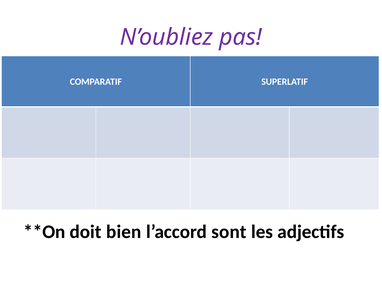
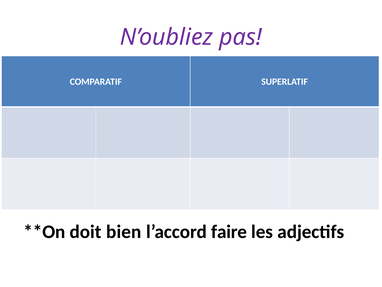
sont: sont -> faire (229, 231)
